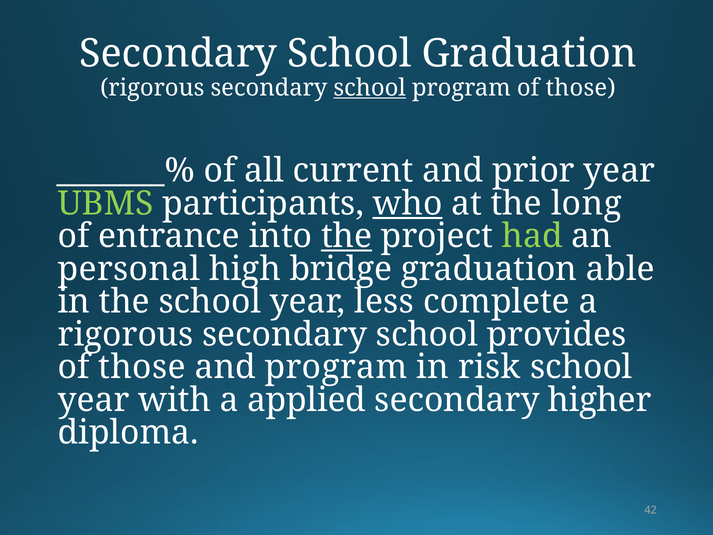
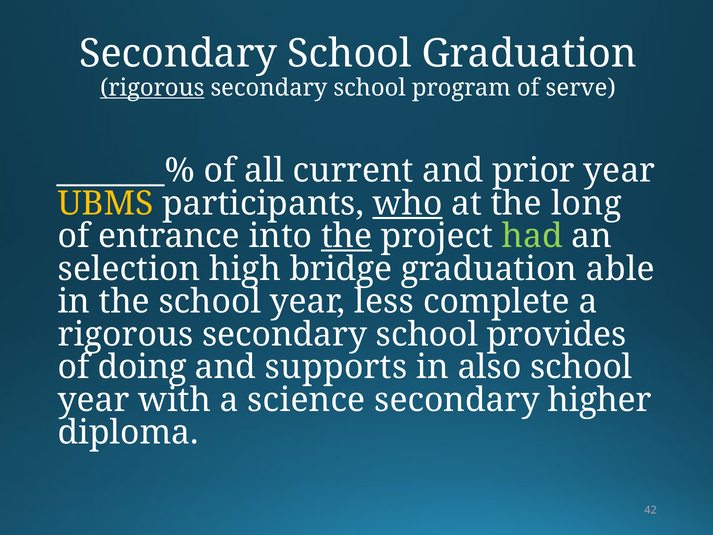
rigorous underline: none -> present (152, 88)
school underline: present -> none (370, 88)
program of those: those -> serve (581, 88)
UBMS colour: light green -> yellow (106, 203)
personal: personal -> selection (129, 269)
those: those -> doing (142, 367)
and program: program -> supports (336, 367)
risk: risk -> also (489, 367)
applied: applied -> science (306, 400)
